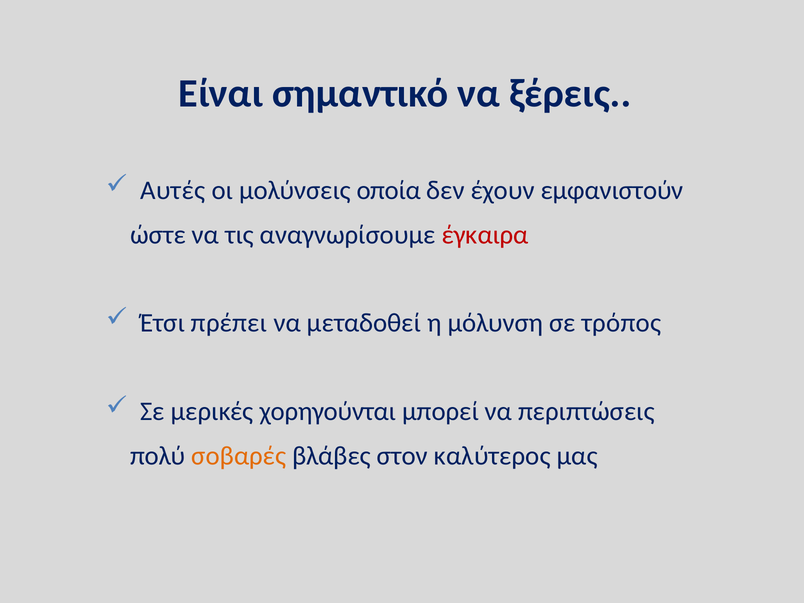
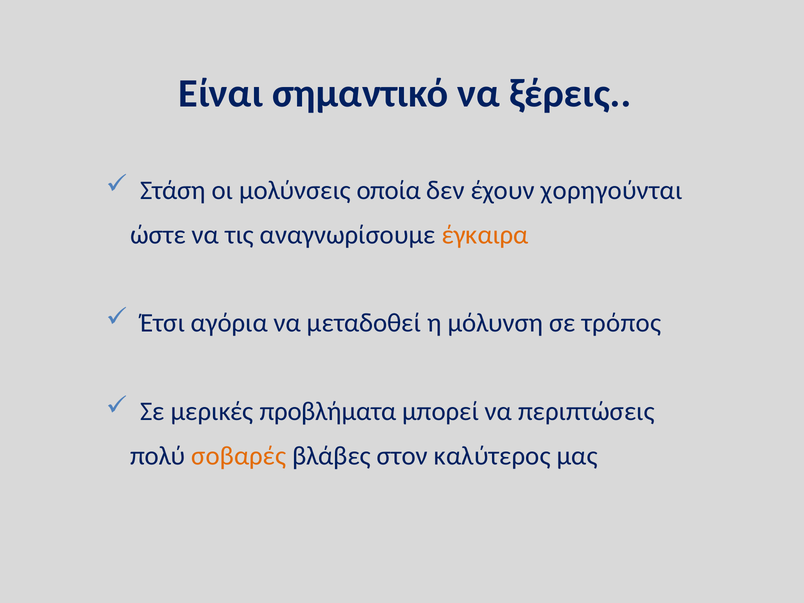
Αυτές: Αυτές -> Στάση (173, 190)
εμφανιστούν: εμφανιστούν -> χορηγούνται (612, 190)
έγκαιρα colour: red -> orange (485, 235)
πρέπει: πρέπει -> αγόρια (229, 323)
χορηγούνται: χορηγούνται -> προβλήματα (328, 412)
